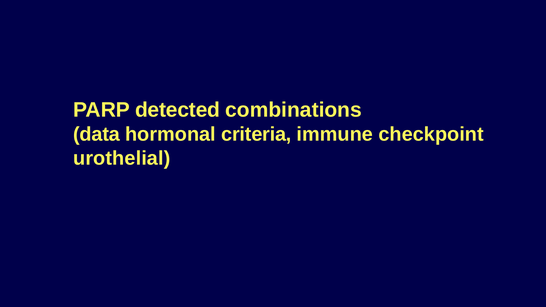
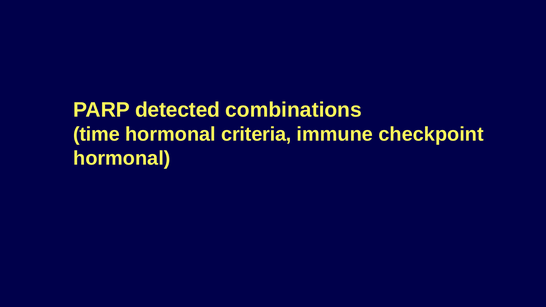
data: data -> time (96, 134)
urothelial: urothelial -> hormonal (122, 158)
